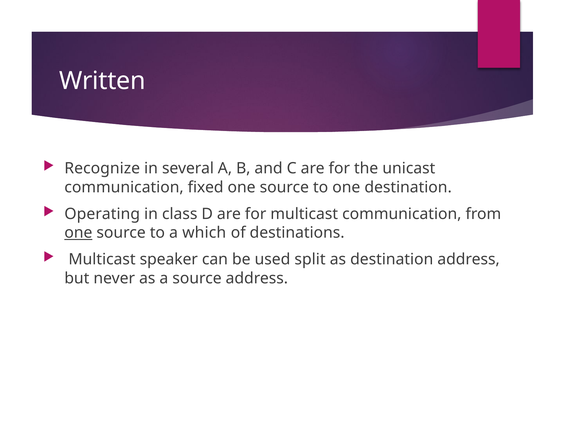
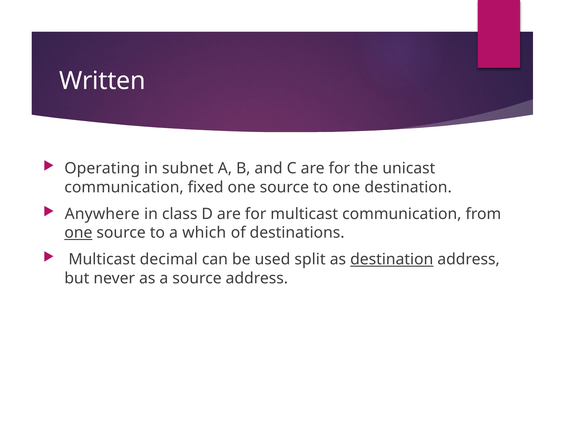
Recognize: Recognize -> Operating (102, 168)
several: several -> subnet (188, 168)
Operating: Operating -> Anywhere (102, 214)
speaker: speaker -> decimal (169, 259)
destination underline: none -> present (392, 259)
